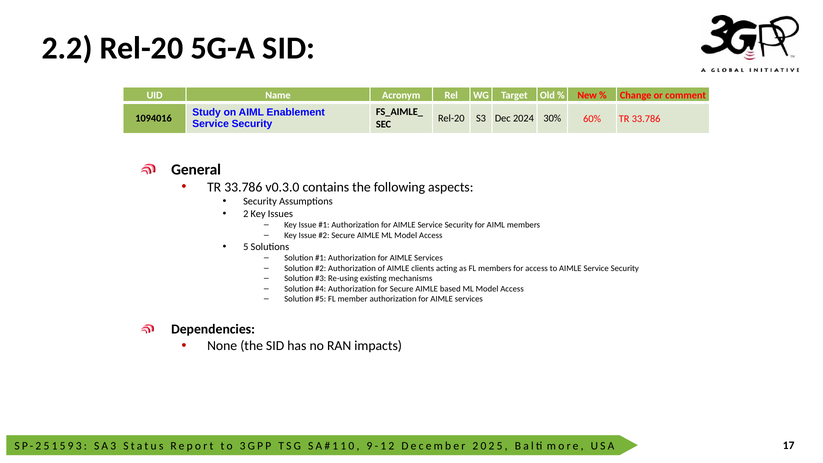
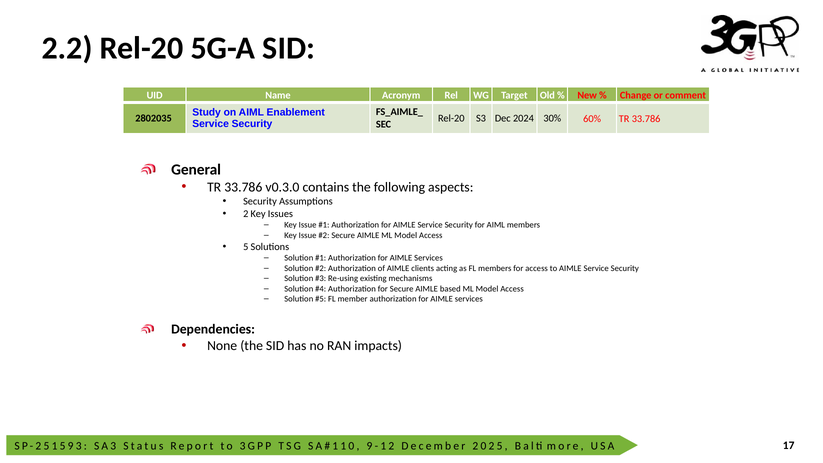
1094016: 1094016 -> 2802035 (154, 118)
